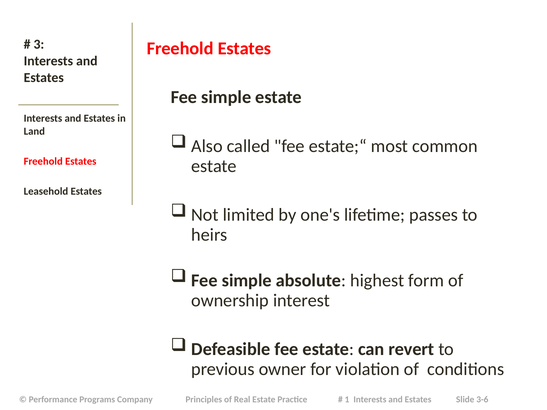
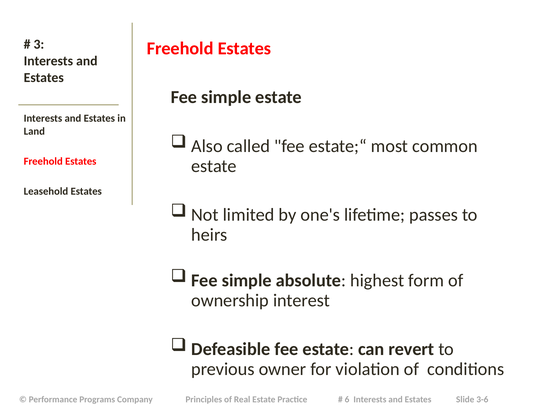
1: 1 -> 6 (347, 400)
